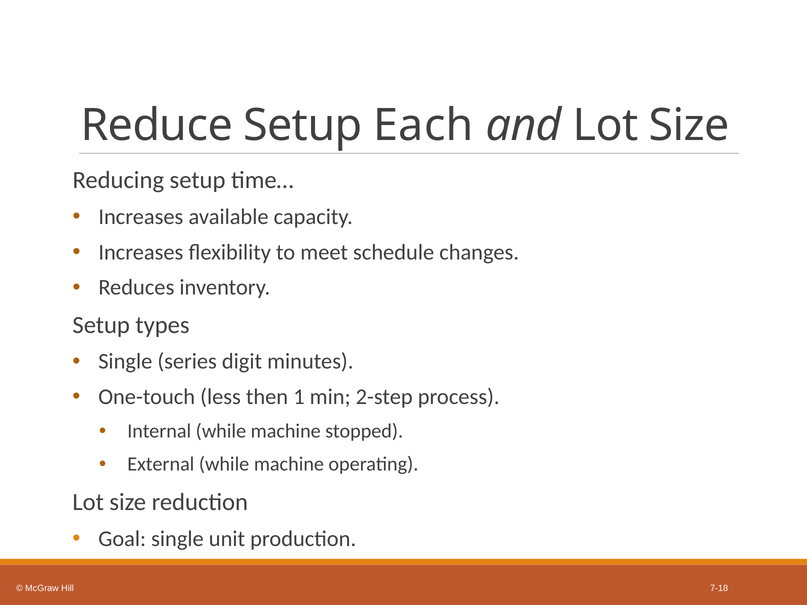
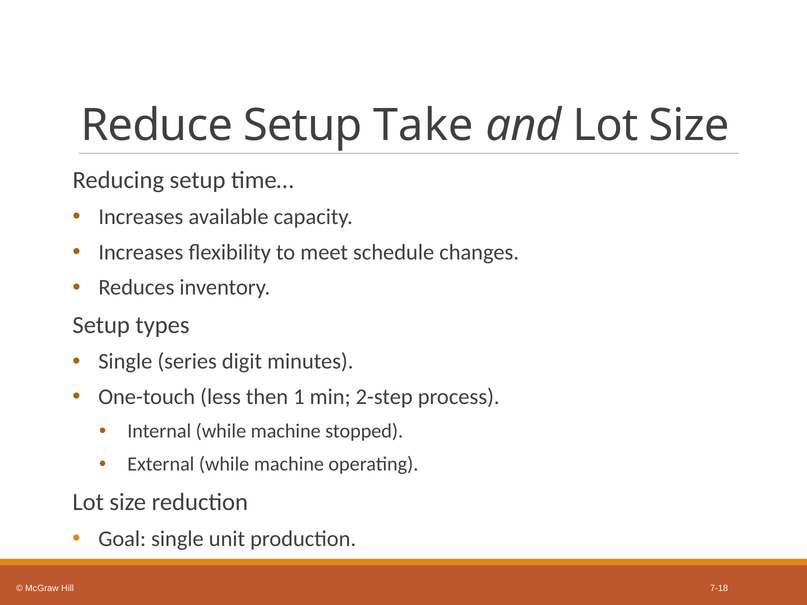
Each: Each -> Take (423, 125)
